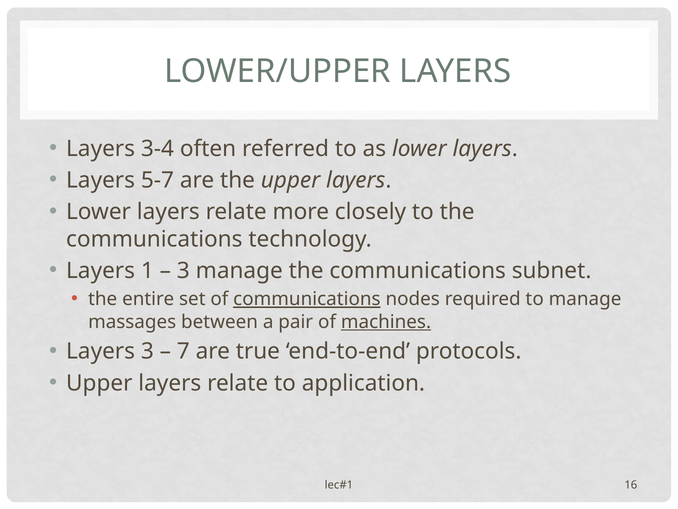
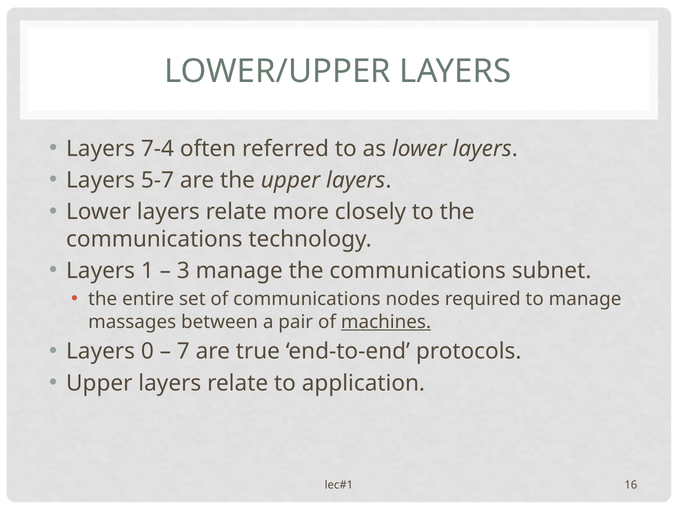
3-4: 3-4 -> 7-4 (157, 148)
communications underline: present -> none (307, 299)
Layers 3: 3 -> 0 (147, 351)
